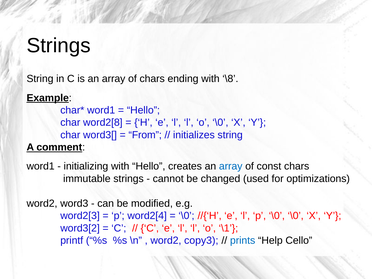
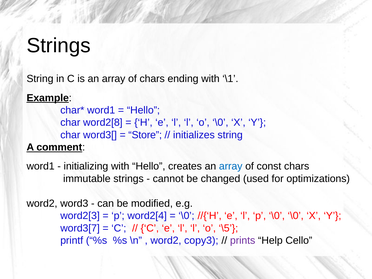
\8: \8 -> \1 (230, 79)
From: From -> Store (145, 135)
word3[2: word3[2 -> word3[7 (80, 228)
\1: \1 -> \5 (228, 228)
prints colour: blue -> purple (243, 241)
